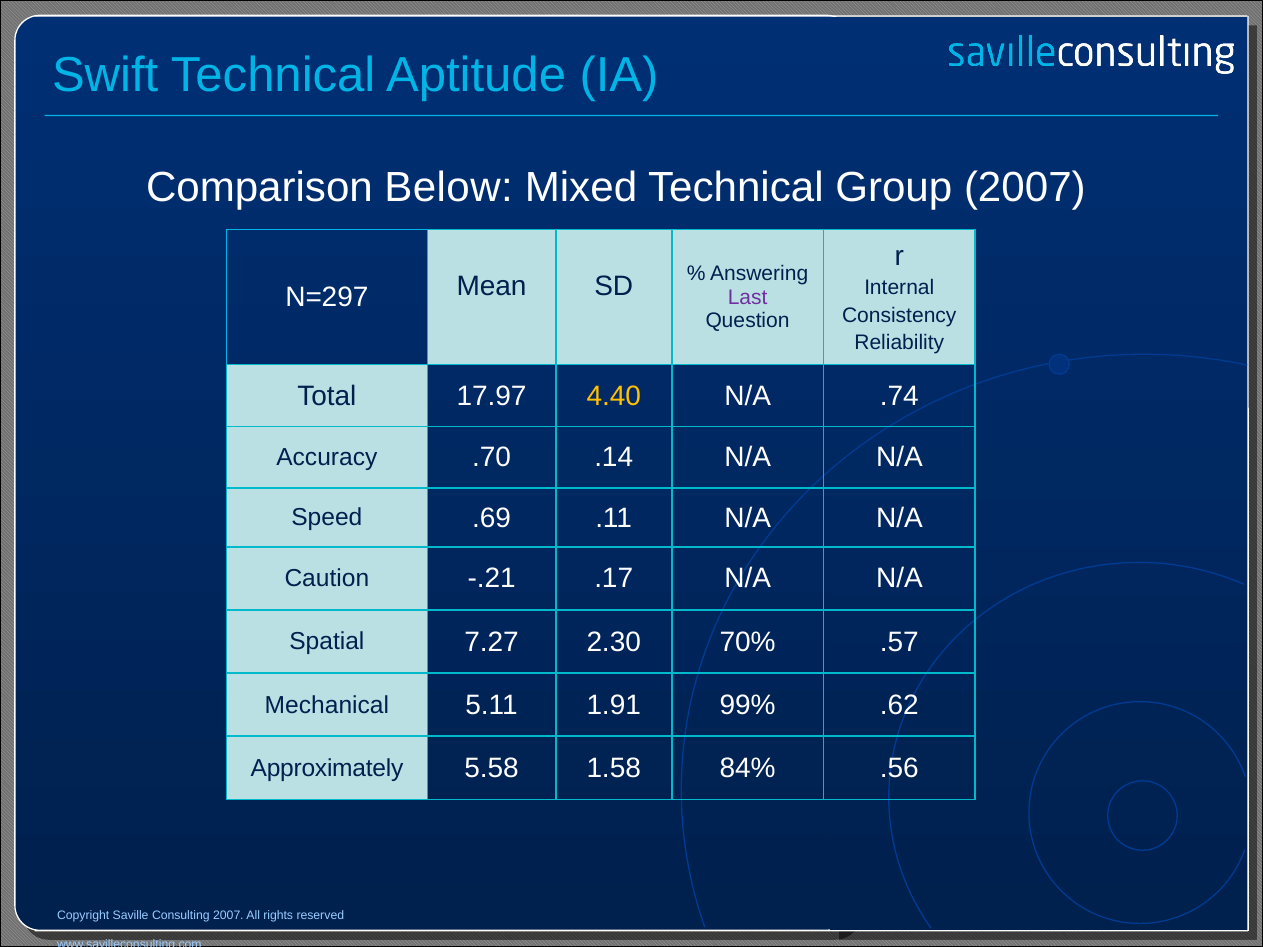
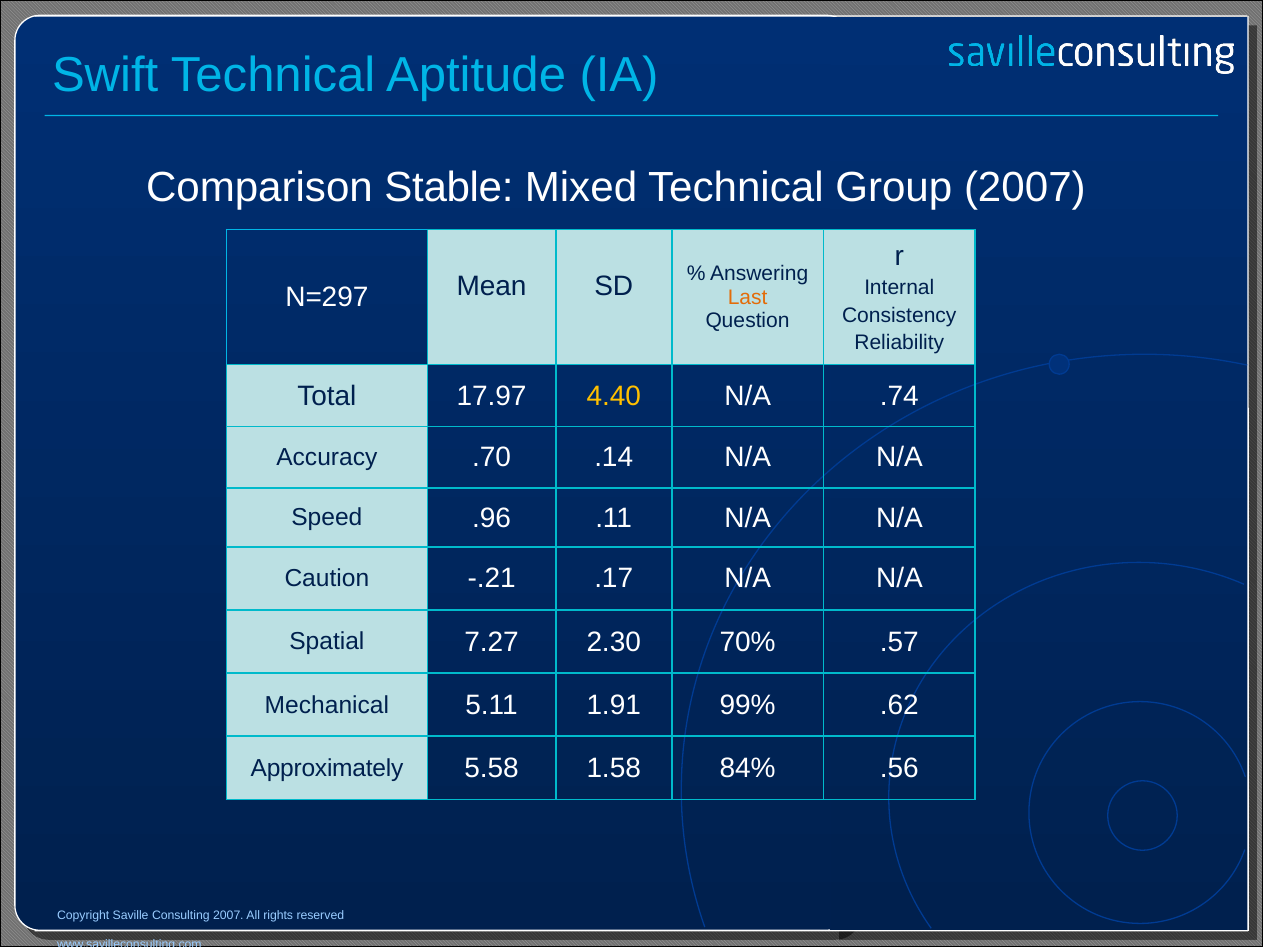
Below: Below -> Stable (449, 187)
Last colour: purple -> orange (748, 298)
.69: .69 -> .96 (492, 518)
